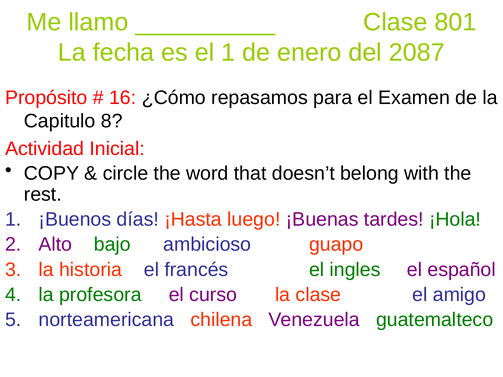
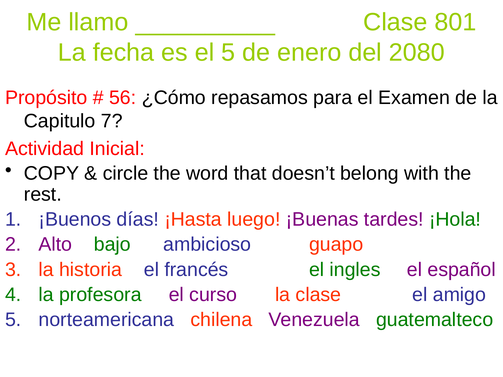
el 1: 1 -> 5 (228, 52)
2087: 2087 -> 2080 (417, 52)
16: 16 -> 56 (123, 98)
8: 8 -> 7 (112, 121)
